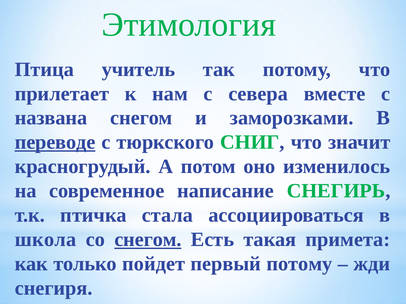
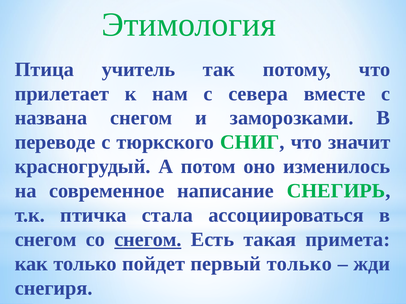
переводе underline: present -> none (55, 143)
школа: школа -> снегом (46, 240)
первый потому: потому -> только (299, 264)
